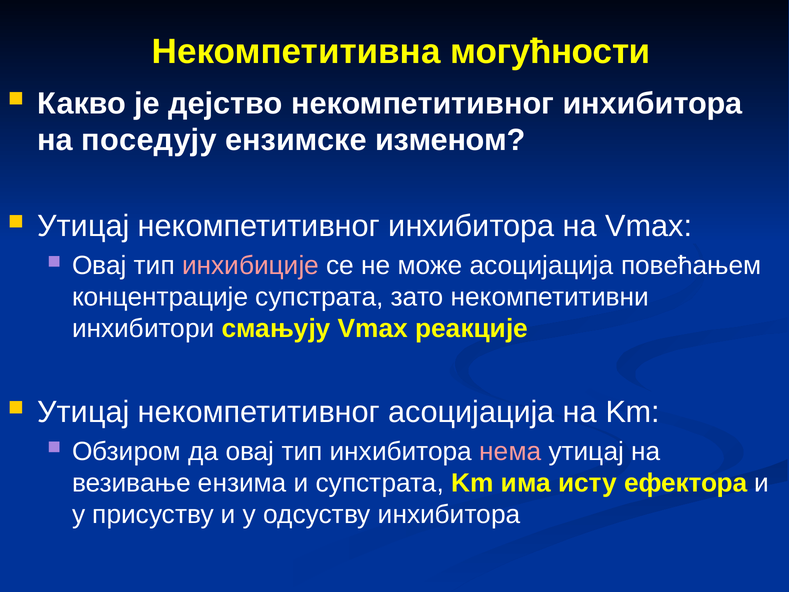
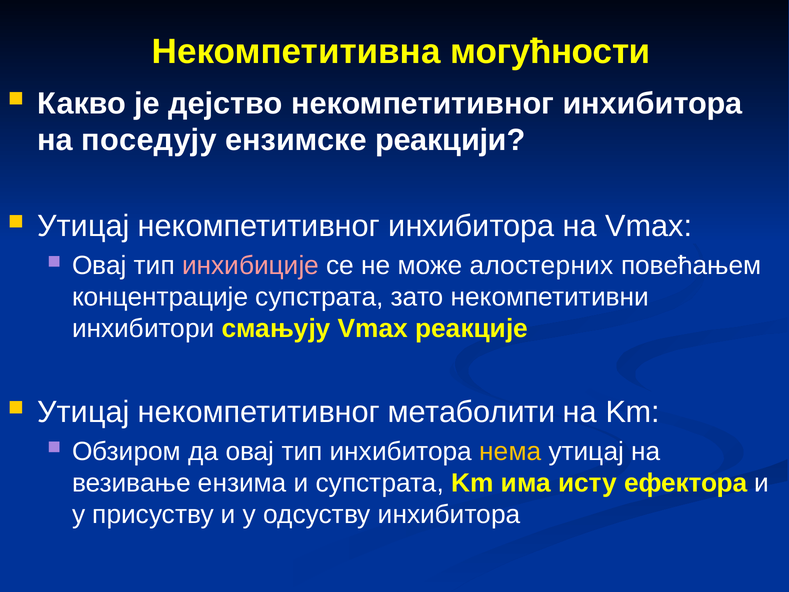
изменом: изменом -> реакцији (450, 140)
може асоцијација: асоцијација -> алостерних (542, 265)
некомпетитивног асоцијација: асоцијација -> метаболити (472, 412)
нема colour: pink -> yellow (510, 451)
